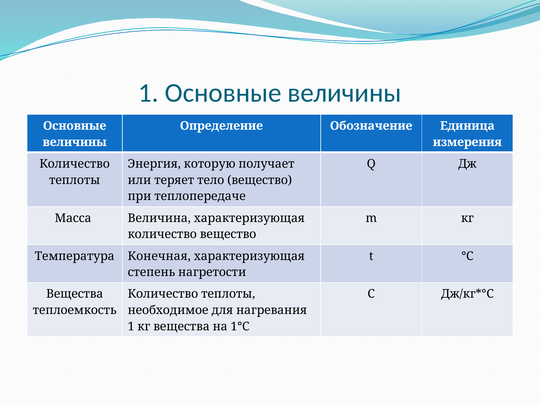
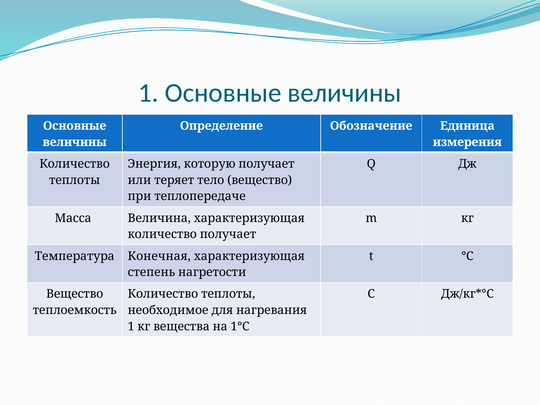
количество вещество: вещество -> получает (228, 234)
Вещества: Вещества -> Вещество (75, 294)
